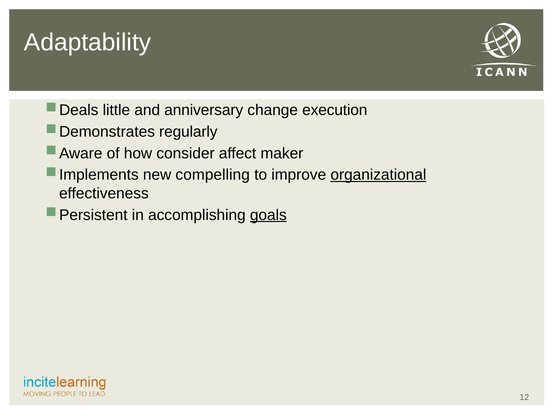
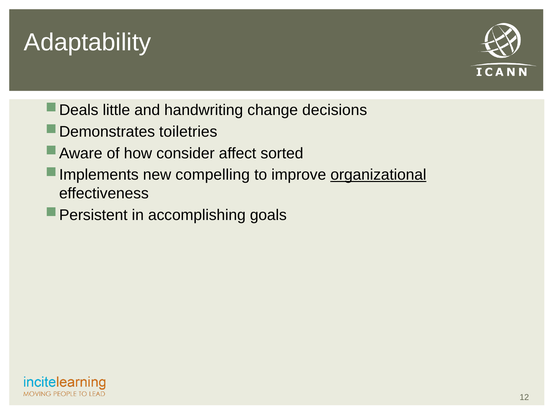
anniversary: anniversary -> handwriting (204, 110)
execution: execution -> decisions (335, 110)
regularly: regularly -> toiletries (188, 132)
maker: maker -> sorted (282, 153)
goals underline: present -> none (268, 215)
